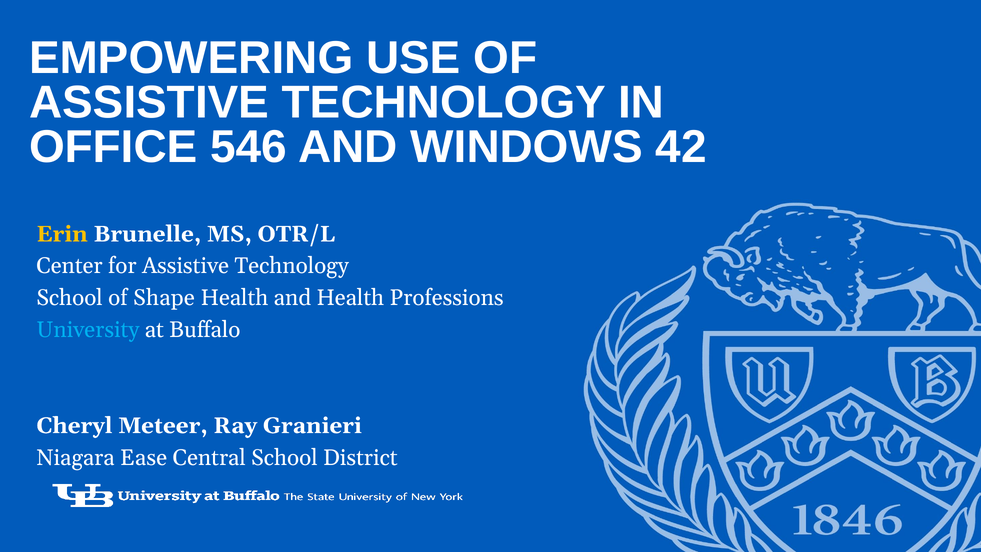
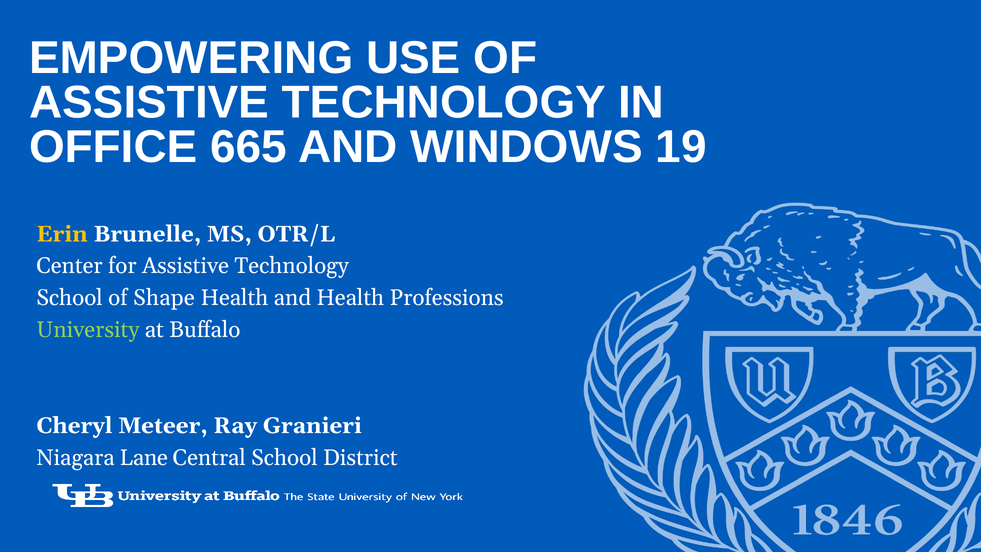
546: 546 -> 665 (249, 147)
42: 42 -> 19 (681, 147)
University colour: light blue -> light green (88, 330)
Ease: Ease -> Lane (144, 457)
